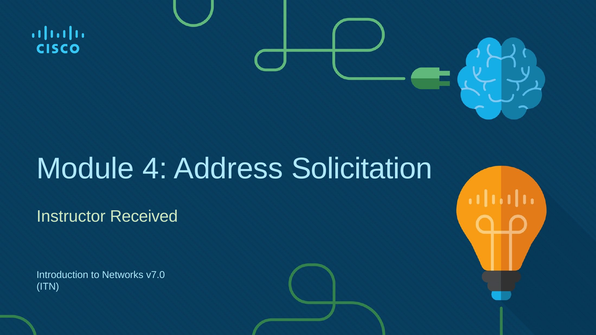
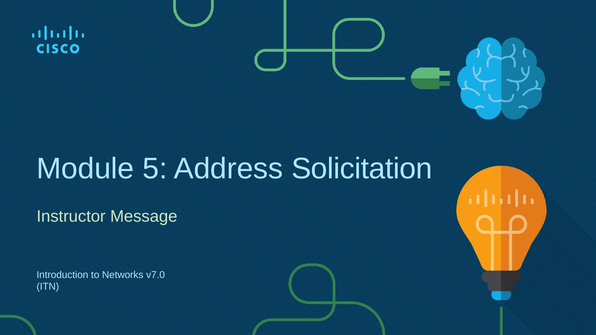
4: 4 -> 5 (155, 169)
Received: Received -> Message (144, 216)
